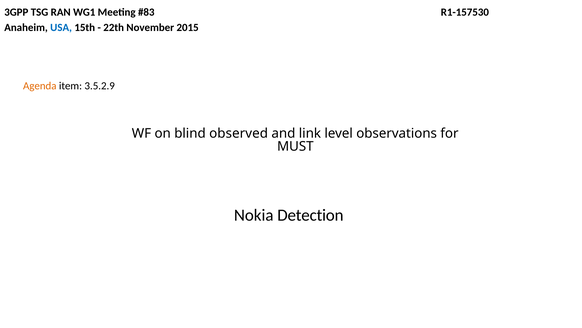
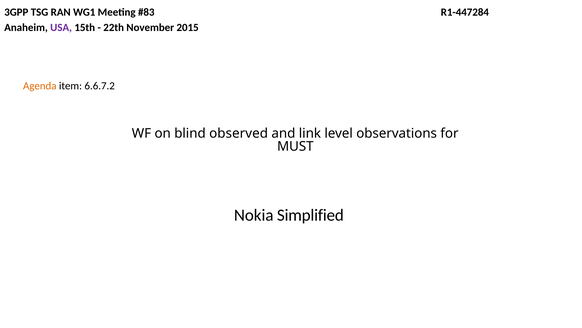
R1-157530: R1-157530 -> R1-447284 (465, 12)
USA colour: blue -> purple (61, 28)
3.5.2.9: 3.5.2.9 -> 6.6.7.2 (100, 86)
Detection: Detection -> Simplified (310, 215)
